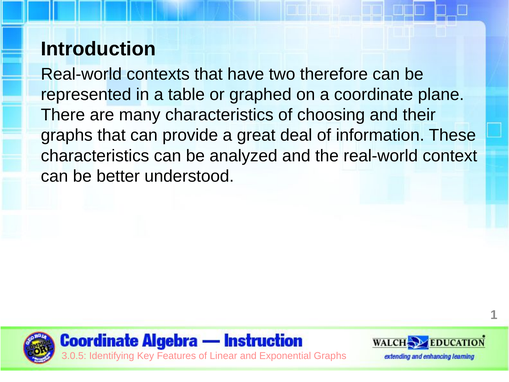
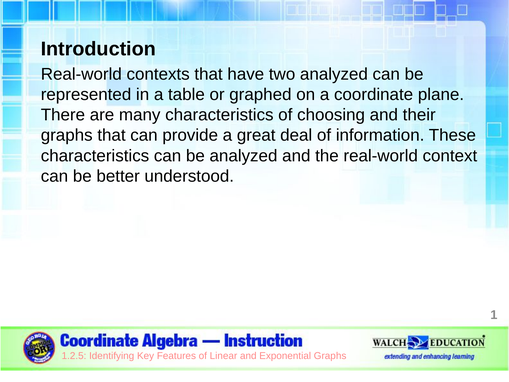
two therefore: therefore -> analyzed (334, 74)
3.0.5: 3.0.5 -> 1.2.5 (74, 356)
